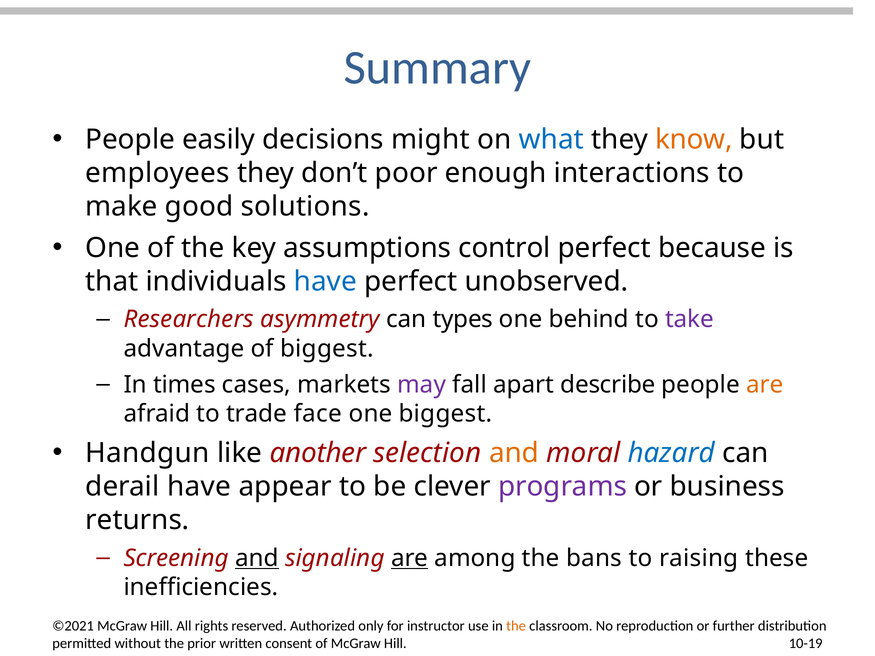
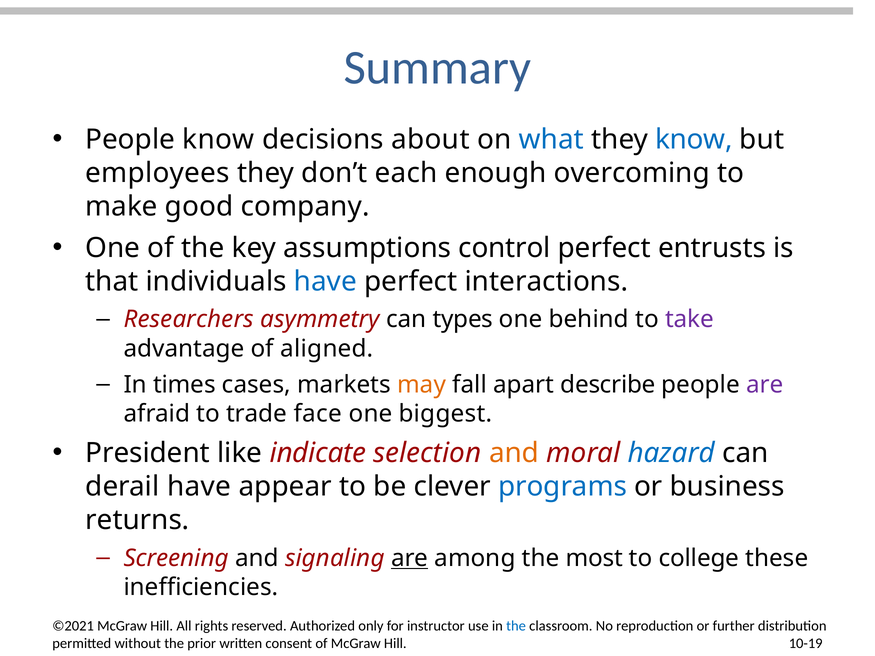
People easily: easily -> know (218, 140)
might: might -> about (431, 140)
know colour: orange -> blue (694, 140)
poor: poor -> each (406, 173)
interactions: interactions -> overcoming (632, 173)
solutions: solutions -> company (305, 207)
because: because -> entrusts (712, 248)
unobserved: unobserved -> interactions (546, 282)
of biggest: biggest -> aligned (327, 349)
may colour: purple -> orange (422, 385)
are colour: orange -> purple (765, 385)
Handgun: Handgun -> President (148, 453)
another: another -> indicate (318, 453)
programs colour: purple -> blue (563, 487)
and underline: present -> none (257, 558)
bans: bans -> most (594, 558)
raising: raising -> college (699, 558)
the colour: orange -> blue (516, 626)
